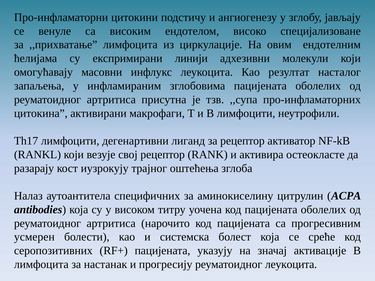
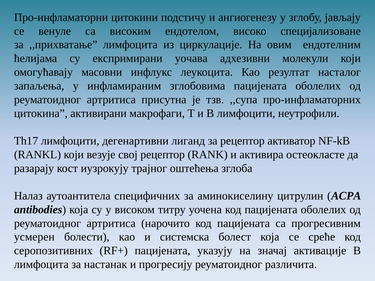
линији: линији -> уочава (191, 58)
реуматоидног леукоцита: леукоцита -> различита (291, 265)
